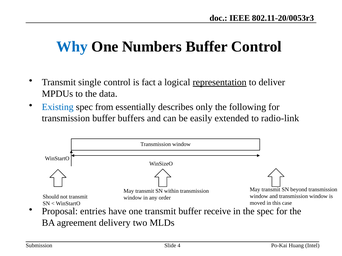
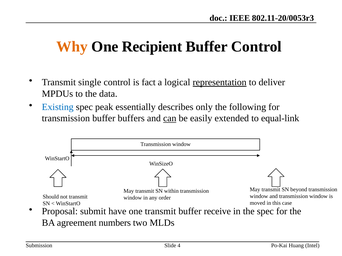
Why colour: blue -> orange (72, 47)
Numbers: Numbers -> Recipient (152, 47)
from: from -> peak (104, 107)
can underline: none -> present (170, 119)
radio-link: radio-link -> equal-link (280, 119)
entries: entries -> submit (93, 212)
delivery: delivery -> numbers (115, 223)
